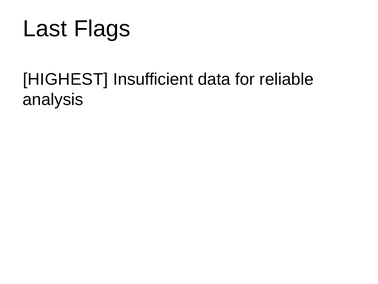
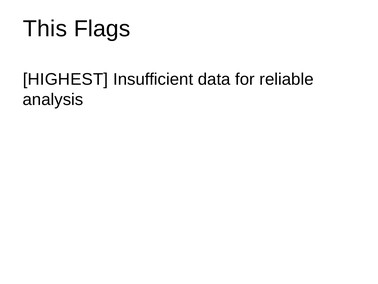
Last: Last -> This (45, 29)
